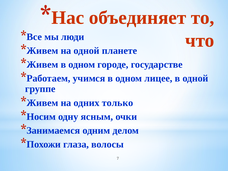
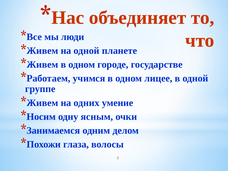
только: только -> умение (118, 103)
